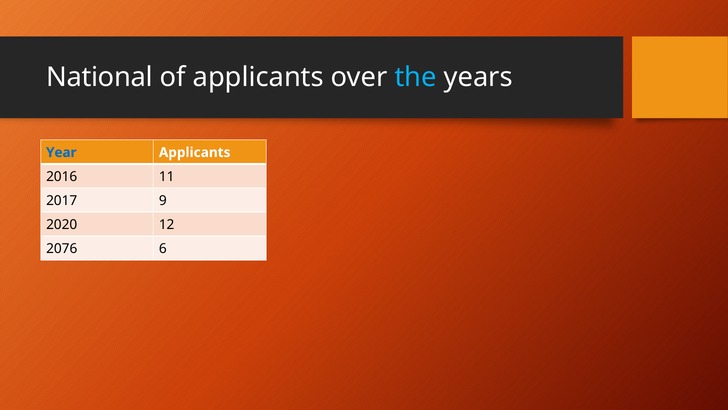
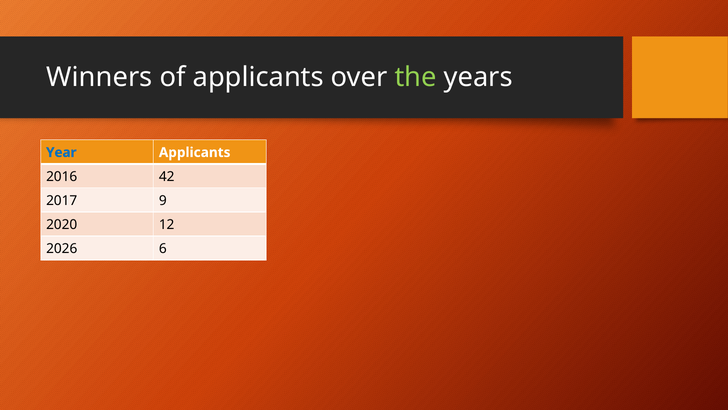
National: National -> Winners (99, 77)
the colour: light blue -> light green (416, 77)
11: 11 -> 42 (167, 176)
2076: 2076 -> 2026 (62, 249)
